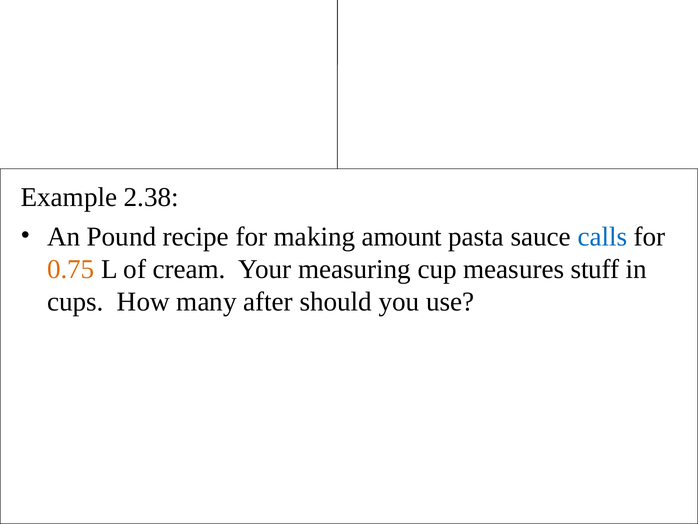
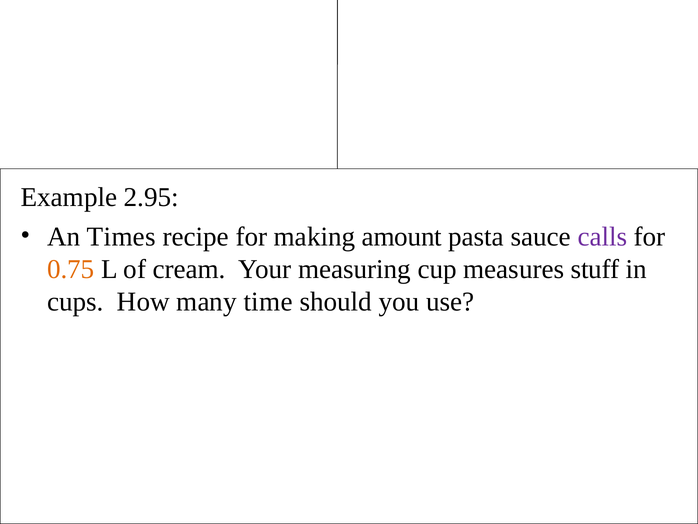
2.38: 2.38 -> 2.95 (151, 197)
Pound: Pound -> Times (121, 237)
calls colour: blue -> purple (602, 237)
after: after -> time (268, 302)
